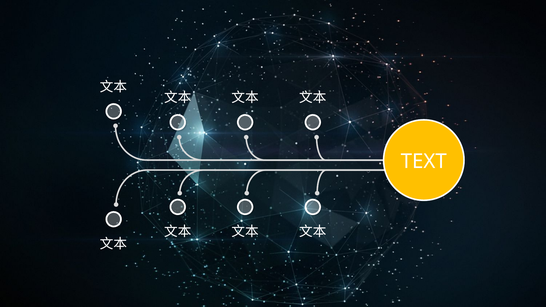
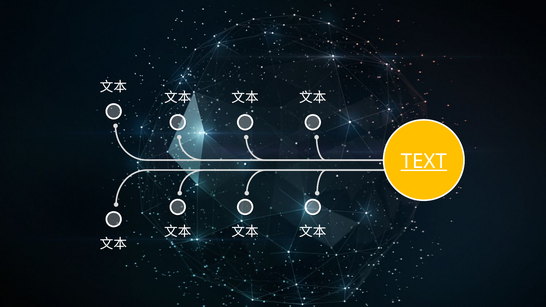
TEXT underline: none -> present (424, 162)
